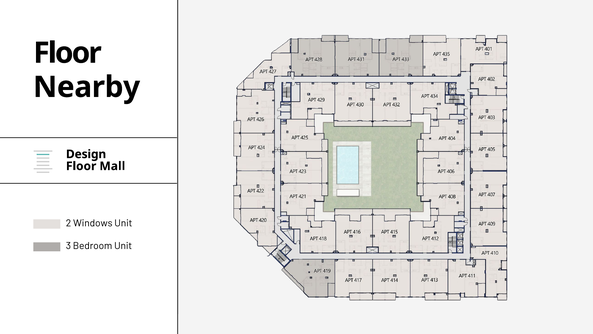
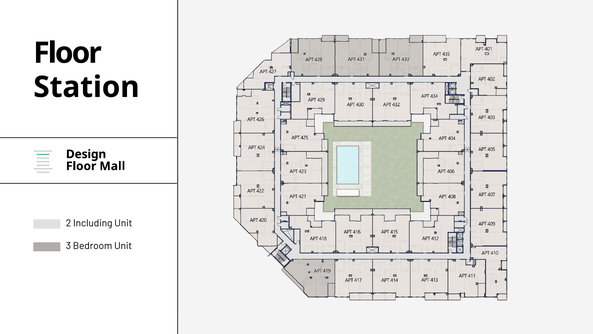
Nearby: Nearby -> Station (86, 87)
Windows: Windows -> Including (93, 223)
